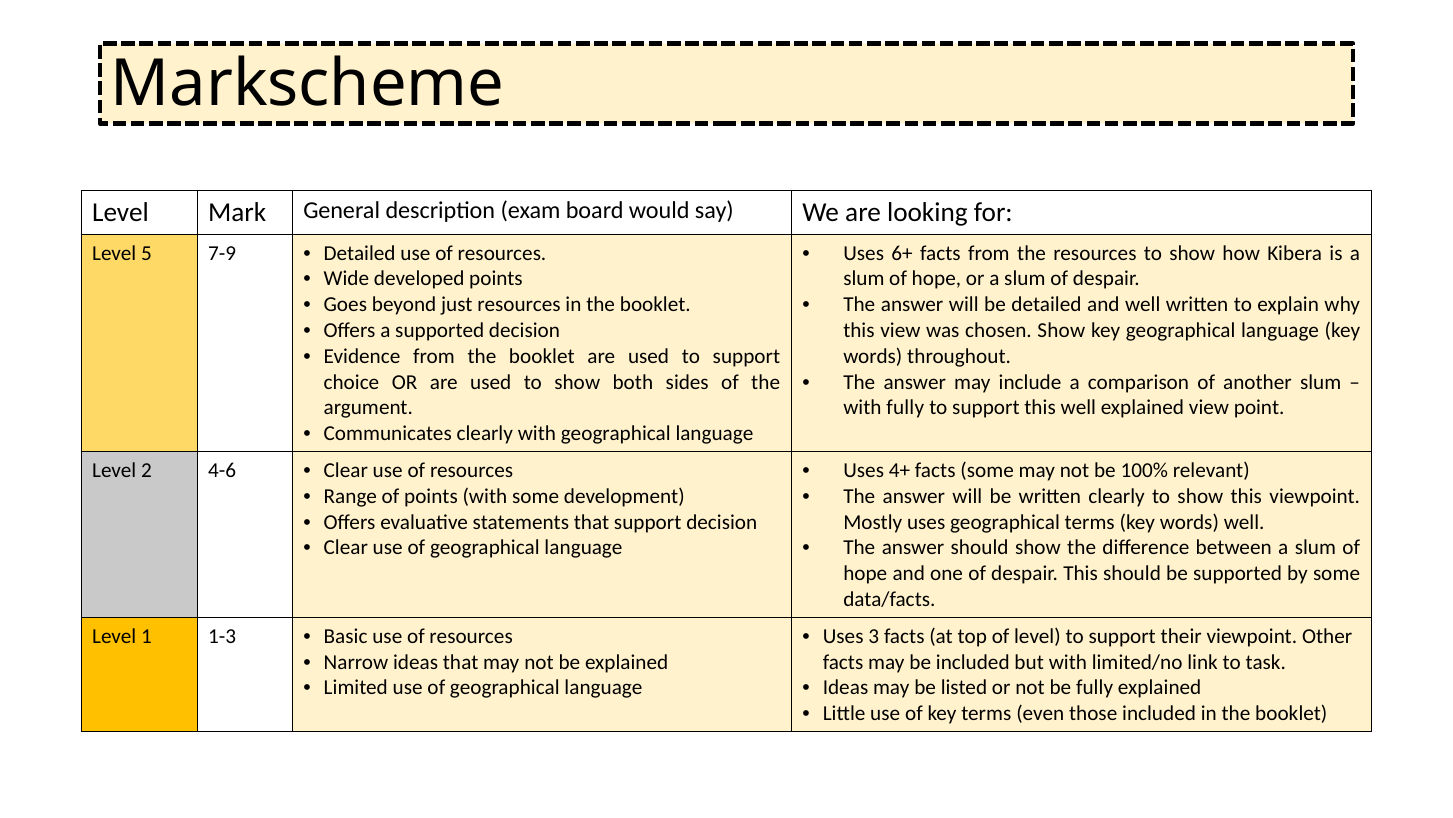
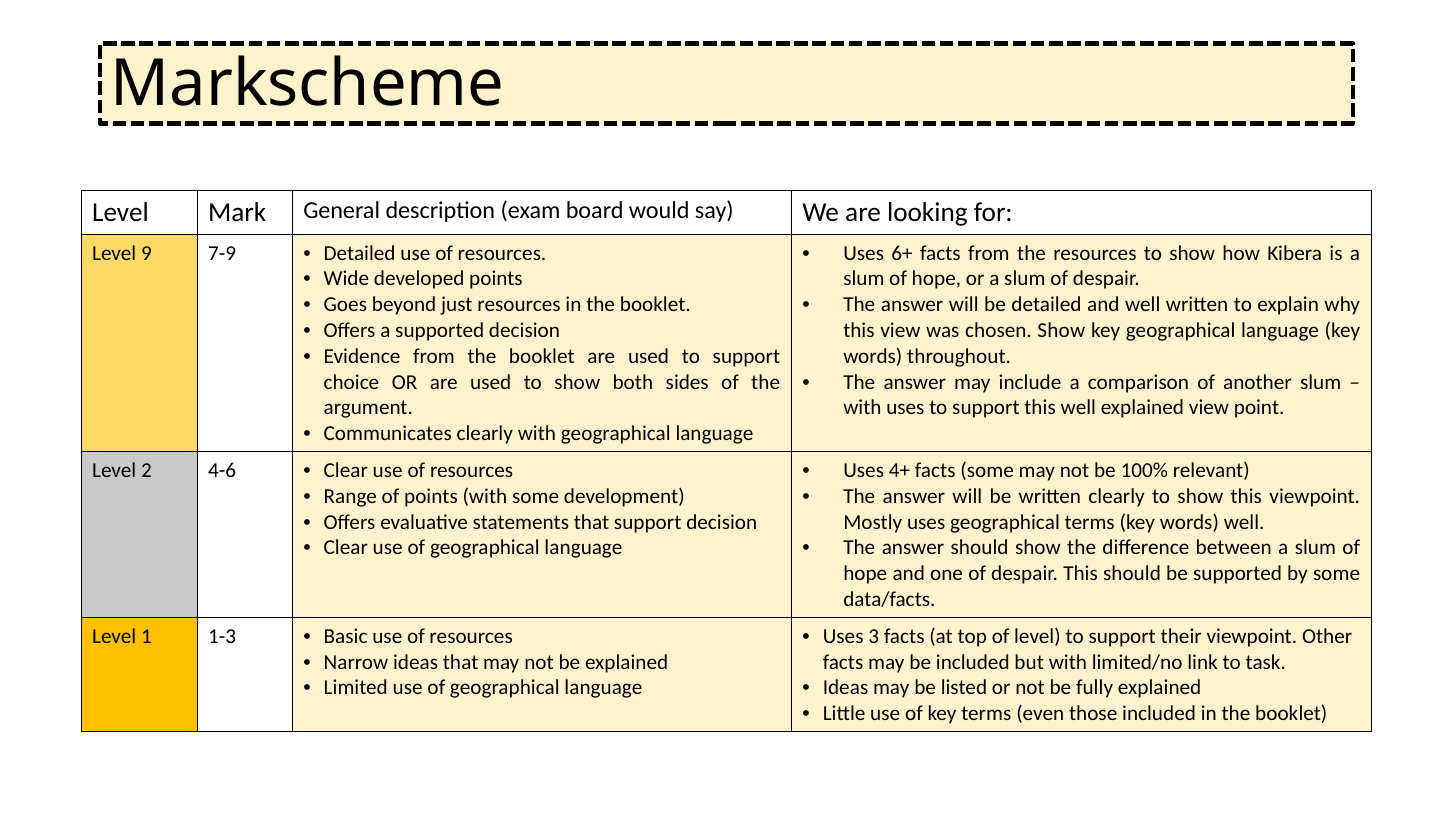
5: 5 -> 9 (147, 253)
with fully: fully -> uses (905, 408)
